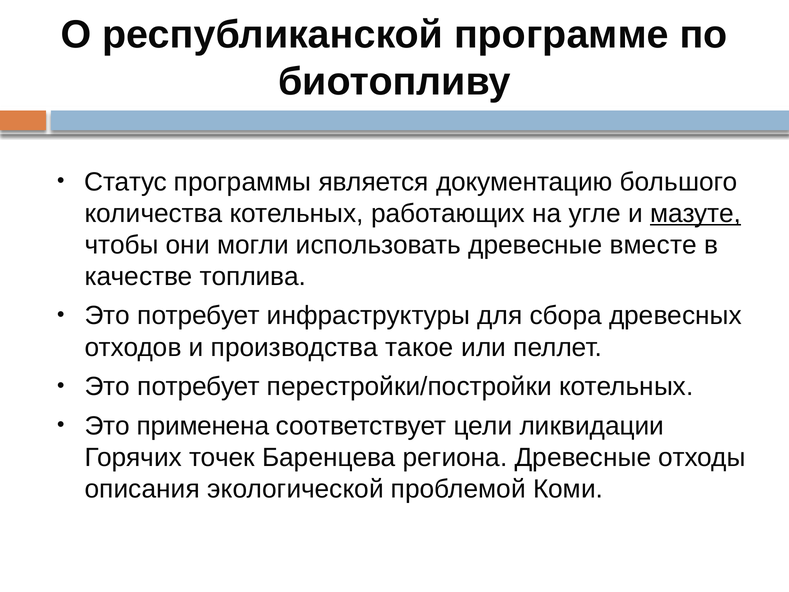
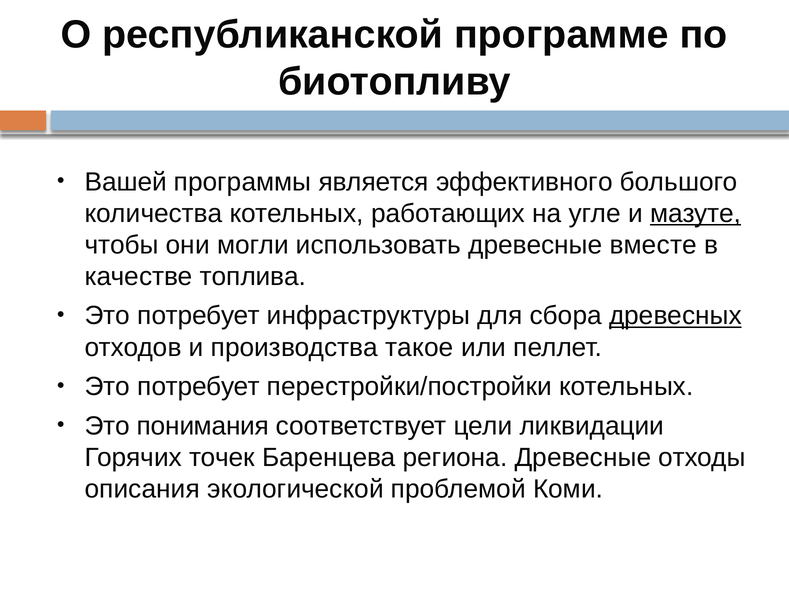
Статус: Статус -> Вашей (126, 182)
документацию: документацию -> эффективного (524, 182)
древесных underline: none -> present (675, 316)
применена: применена -> понимания (203, 426)
